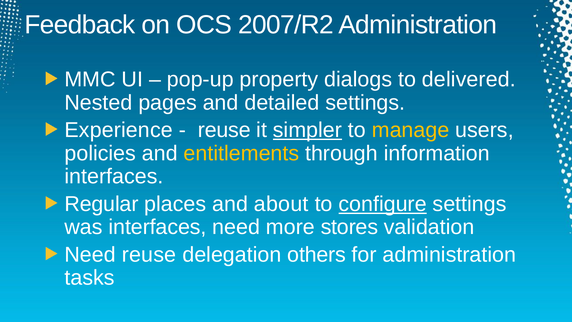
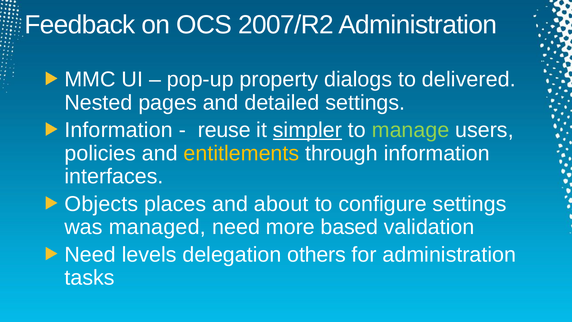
Experience: Experience -> Information (119, 130)
manage colour: yellow -> light green (411, 130)
Regular: Regular -> Objects (101, 204)
configure underline: present -> none (383, 204)
was interfaces: interfaces -> managed (157, 227)
stores: stores -> based (349, 227)
Need reuse: reuse -> levels (149, 255)
